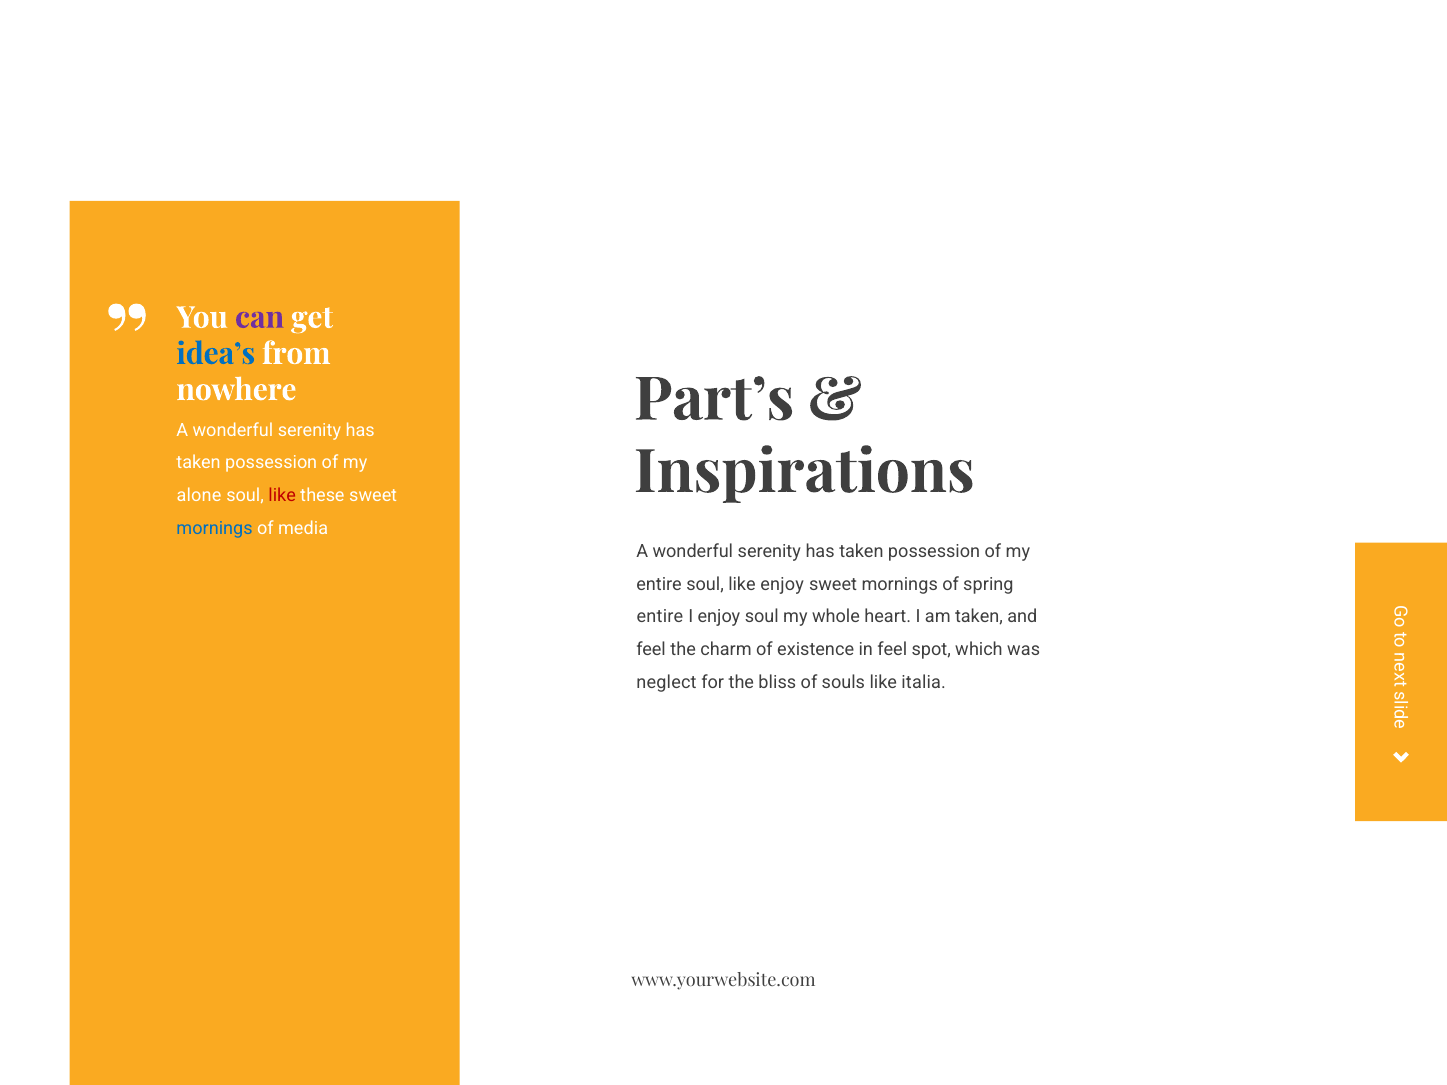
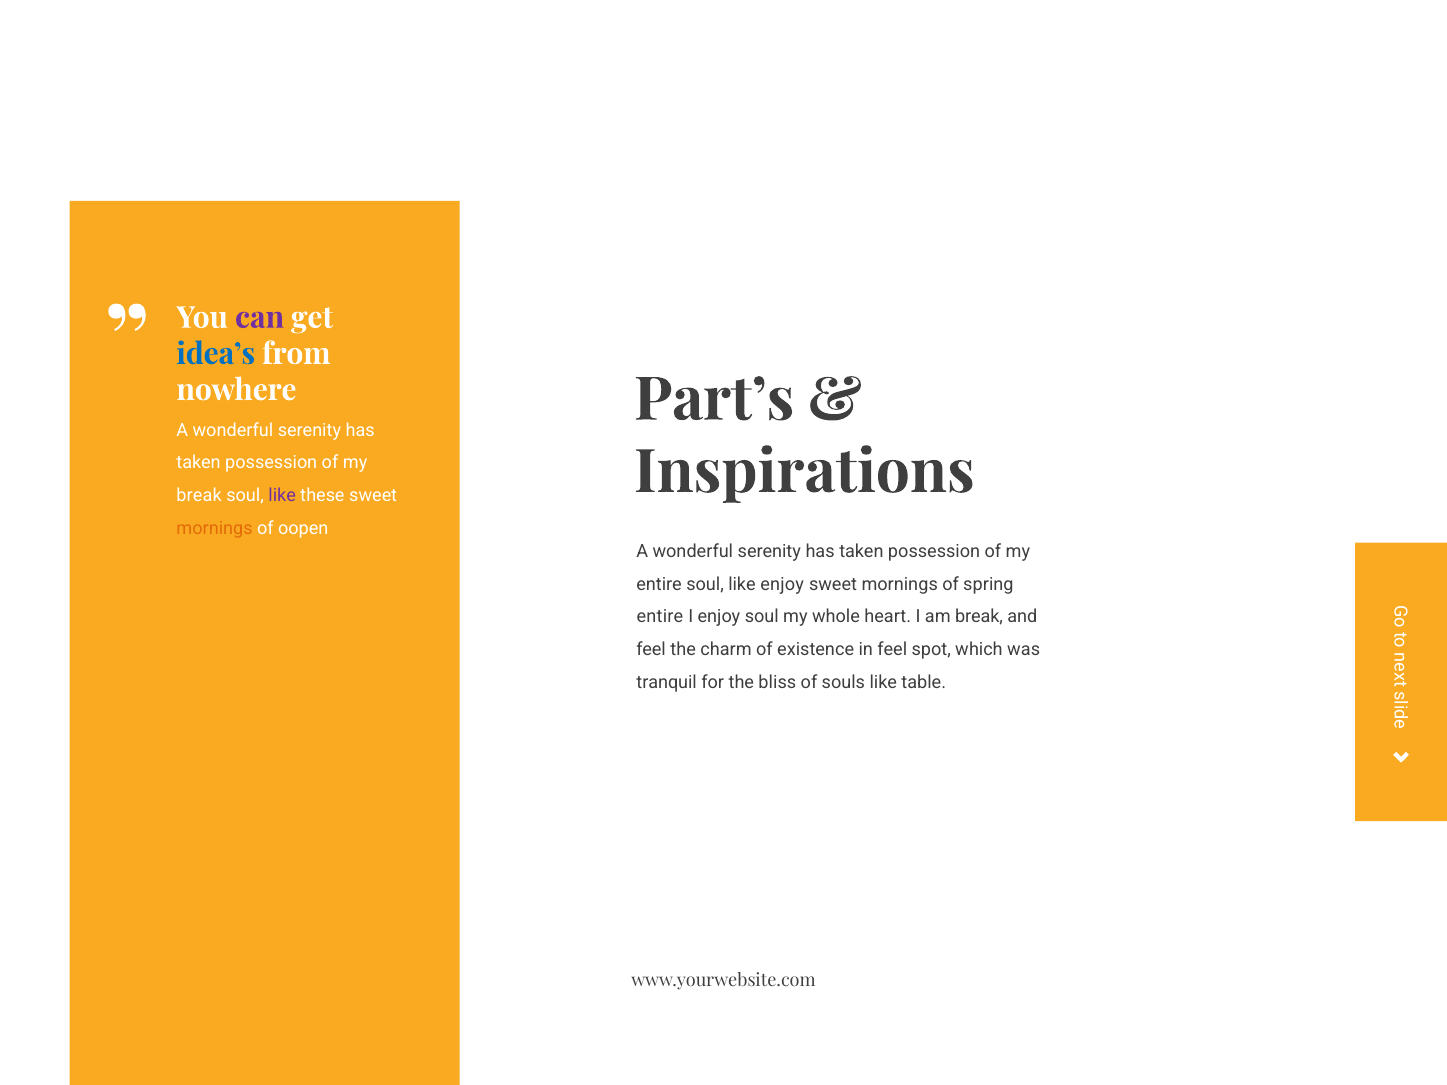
alone: alone -> break (199, 496)
like colour: red -> purple (282, 496)
mornings colour: blue -> orange (215, 528)
media: media -> oopen (303, 528)
am taken: taken -> break (979, 617)
neglect: neglect -> tranquil (667, 682)
italia: italia -> table (924, 682)
